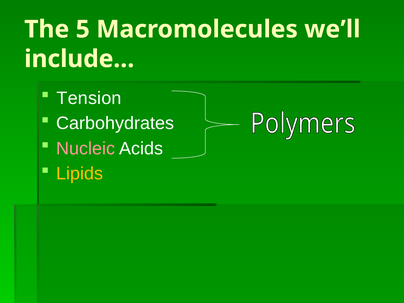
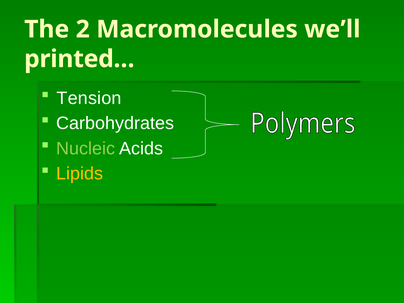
5: 5 -> 2 (83, 29)
include…: include… -> printed… (79, 59)
Nucleic colour: pink -> light green (86, 149)
